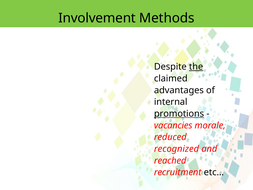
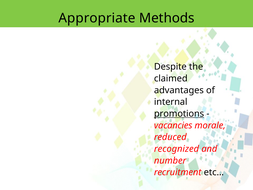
Involvement: Involvement -> Appropriate (97, 18)
the underline: present -> none (196, 67)
reached: reached -> number (170, 160)
